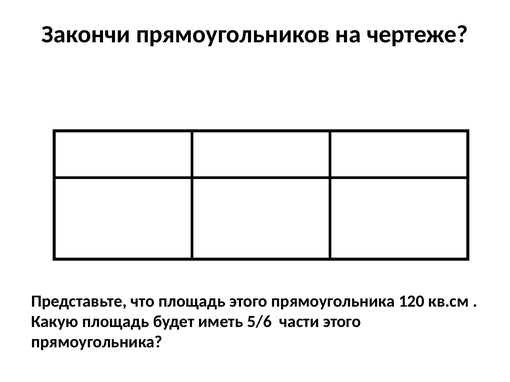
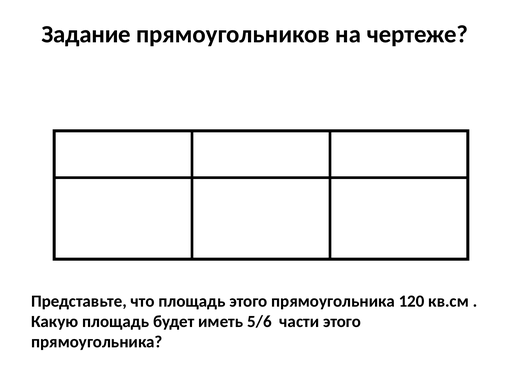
Закончи: Закончи -> Задание (86, 34)
